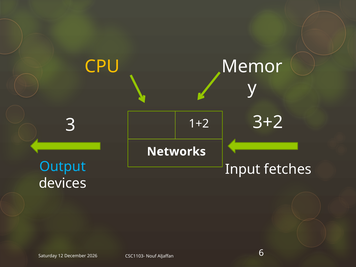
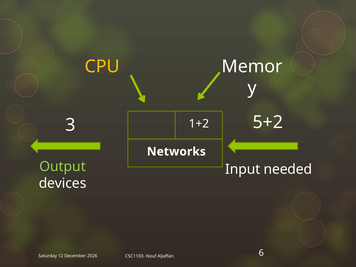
3+2: 3+2 -> 5+2 (268, 122)
Output colour: light blue -> light green (63, 167)
fetches: fetches -> needed (288, 169)
